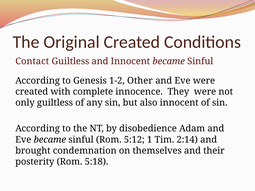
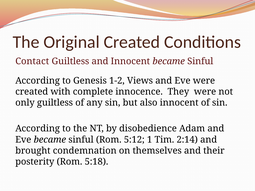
Other: Other -> Views (140, 81)
